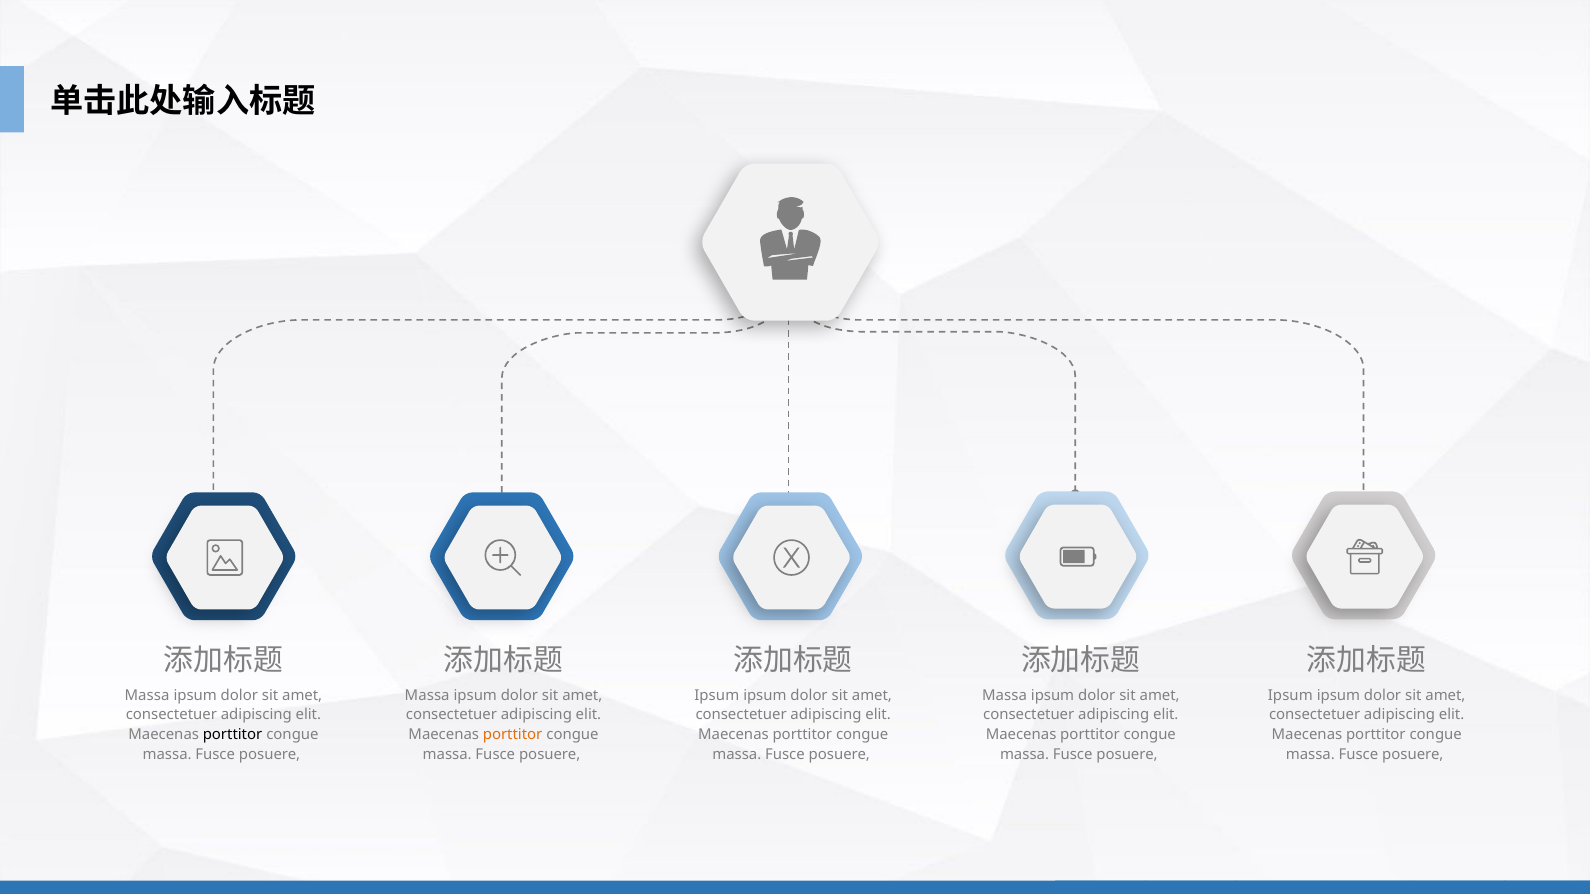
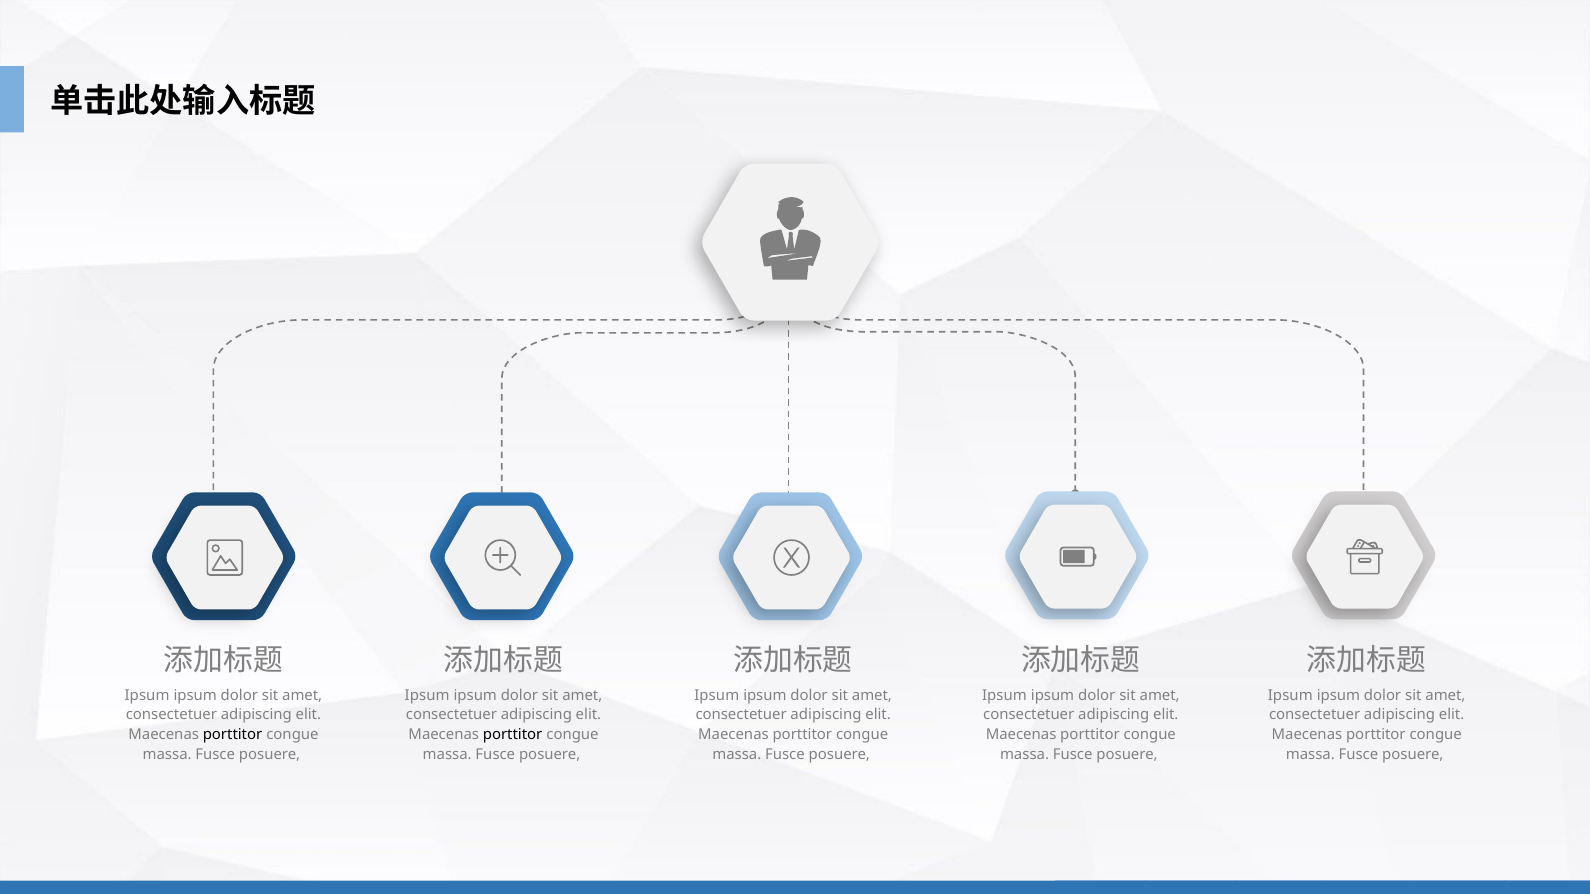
Massa: Massa -> Ipsum (147, 696)
Massa: Massa -> Ipsum (427, 696)
Massa: Massa -> Ipsum (1004, 696)
porttitor colour: orange -> black (513, 735)
